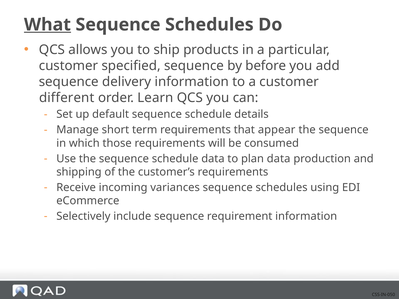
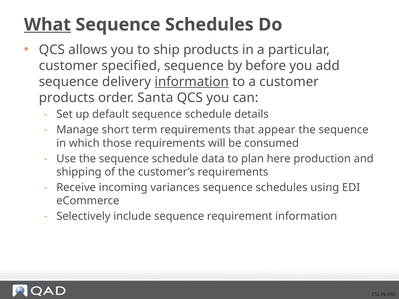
information underline: none -> present (192, 82)
different: different -> products (67, 98)
Learn: Learn -> Santa (155, 98)
plan data: data -> here (279, 159)
